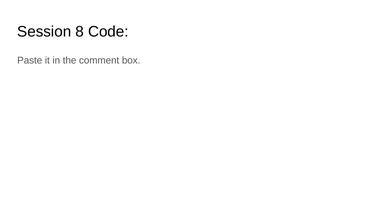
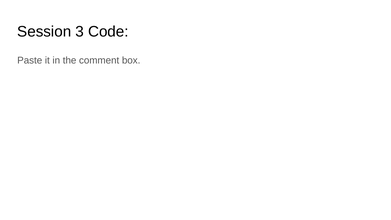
8: 8 -> 3 (80, 32)
